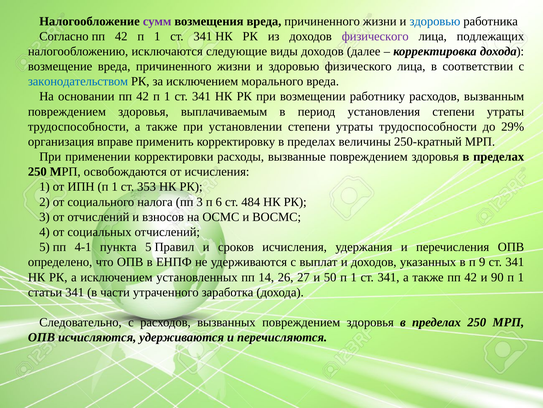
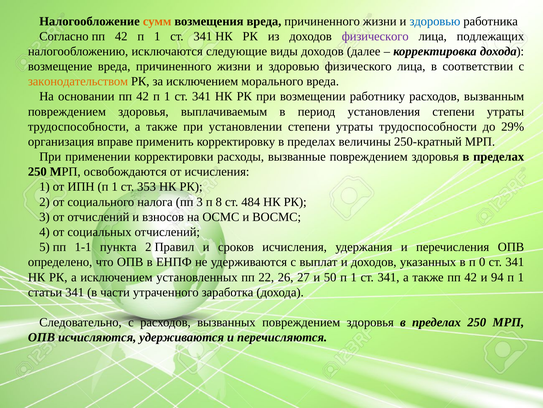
сумм colour: purple -> orange (157, 21)
законодательством colour: blue -> orange (78, 81)
6: 6 -> 8 (219, 202)
4-1: 4-1 -> 1-1 (83, 247)
пункта 5: 5 -> 2 (148, 247)
9: 9 -> 0 (482, 262)
14: 14 -> 22 (266, 277)
90: 90 -> 94 (497, 277)
